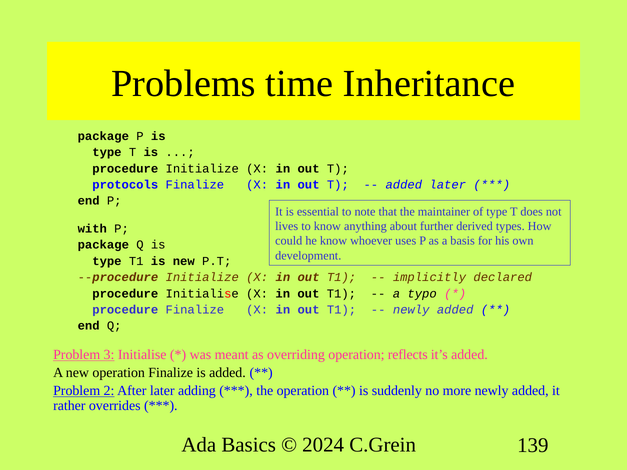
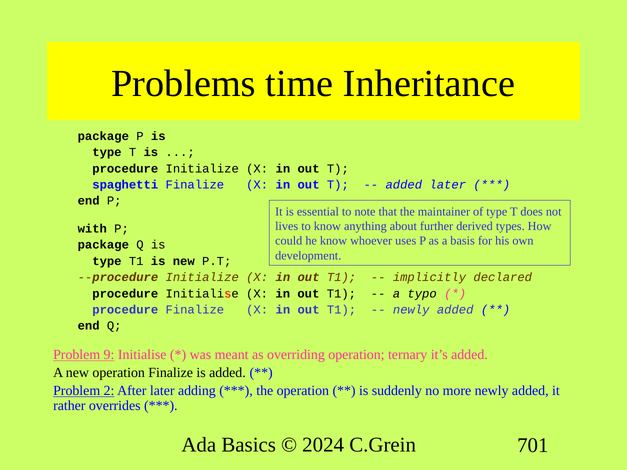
protocols: protocols -> spaghetti (125, 185)
3: 3 -> 9 (109, 355)
reflects: reflects -> ternary (408, 355)
139: 139 -> 701 (533, 446)
